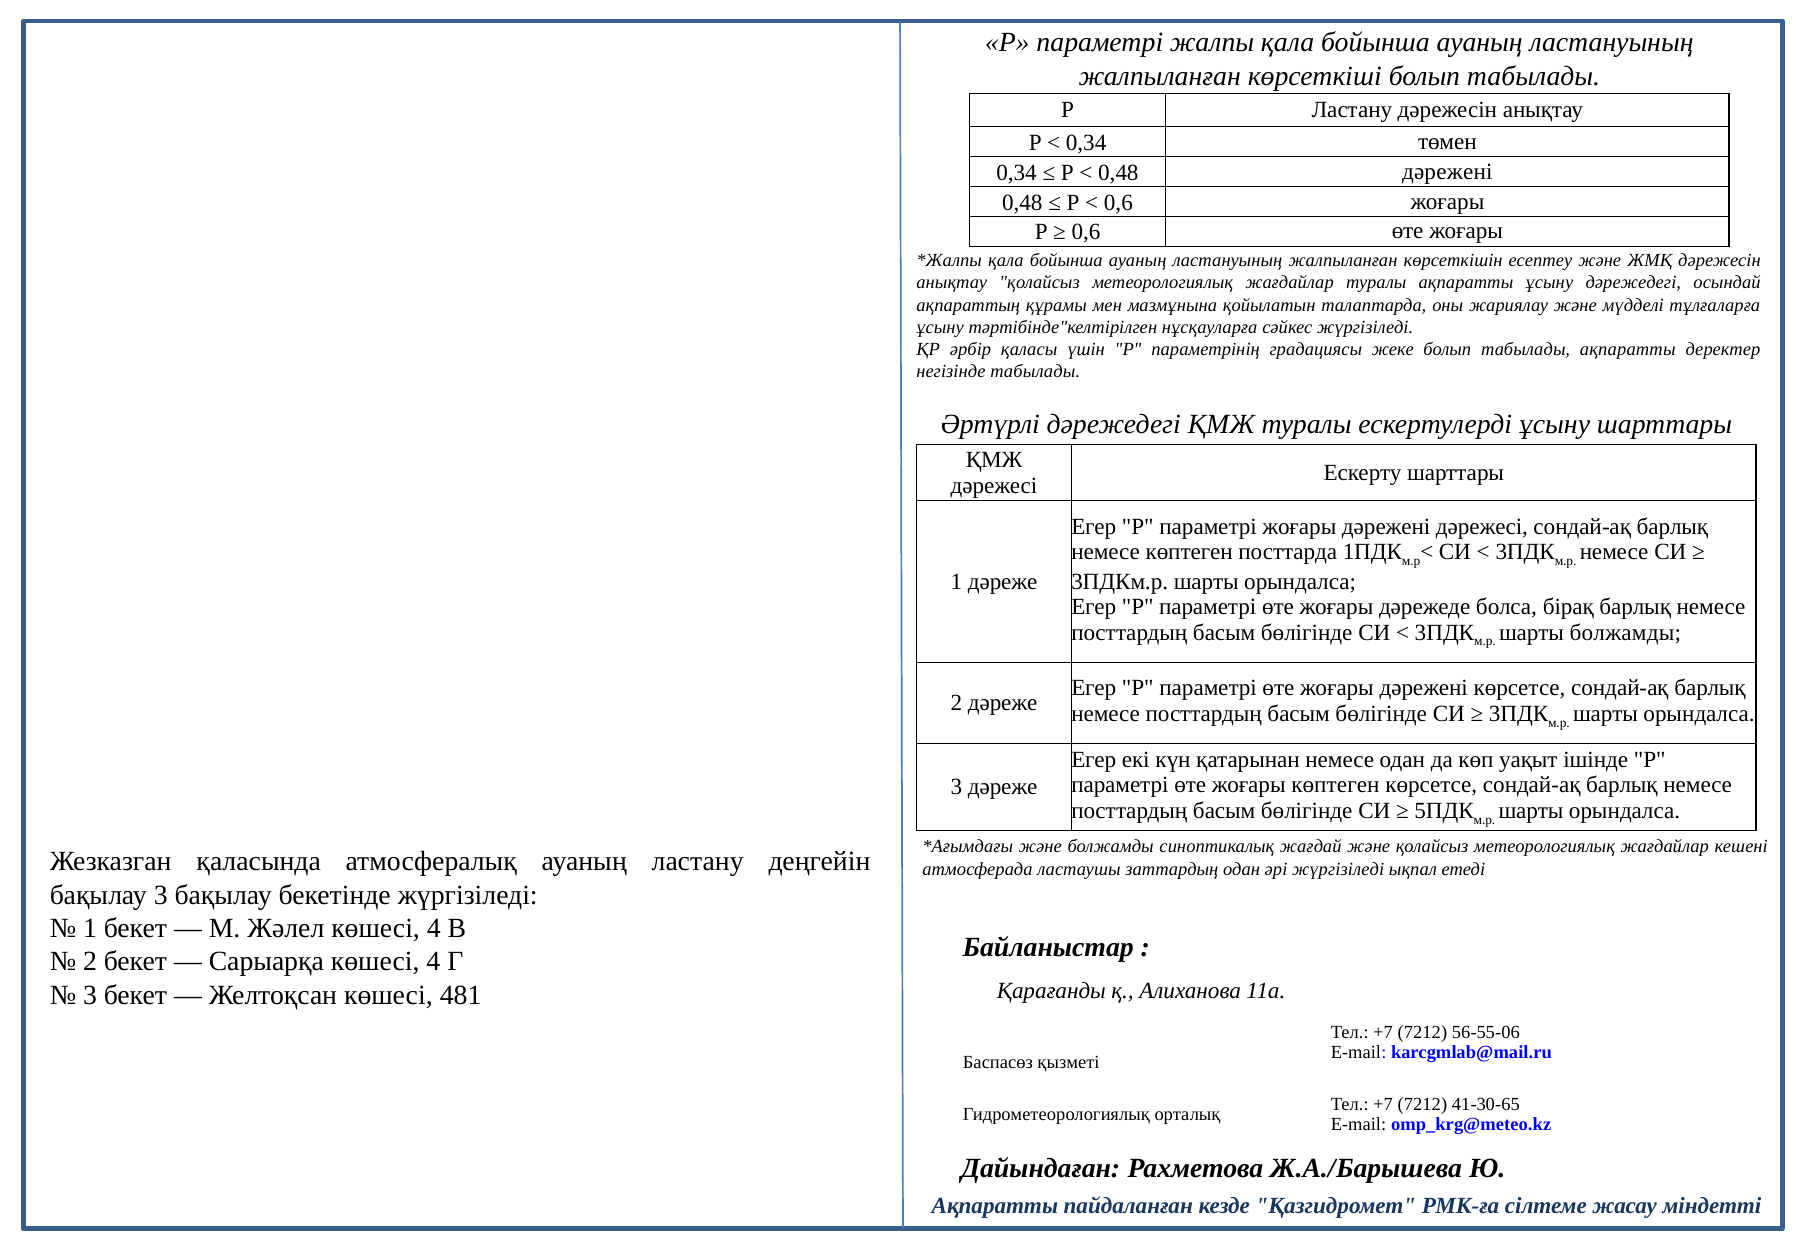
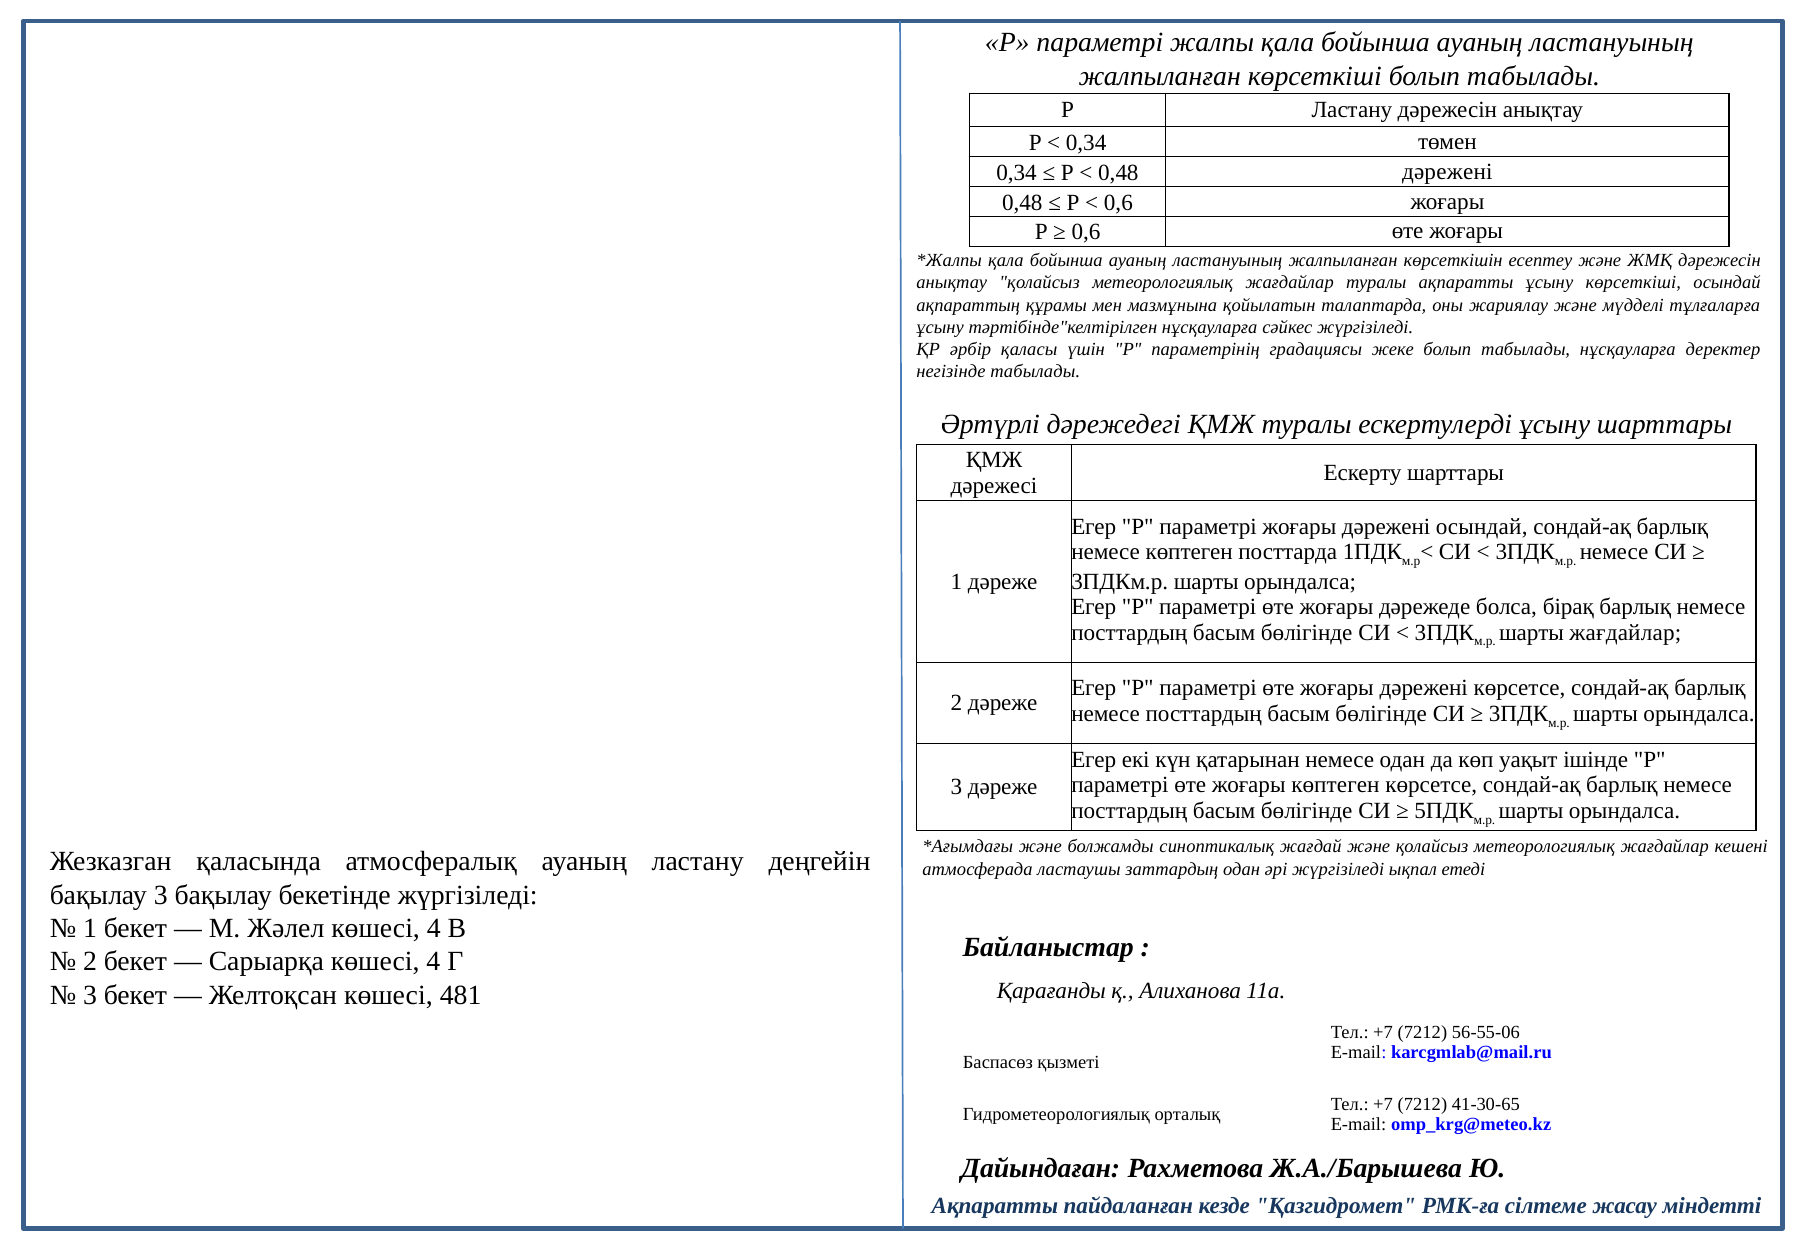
ұсыну дәрежедегі: дәрежедегі -> көрсеткіші (1633, 283)
табылады ақпаратты: ақпаратты -> нұсқауларға (1628, 349)
дәрежені дәрежесі: дәрежесі -> осындай (1482, 527)
шарты болжамды: болжамды -> жағдайлар (1625, 633)
